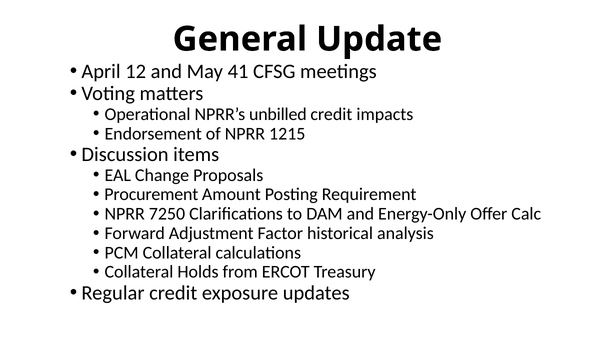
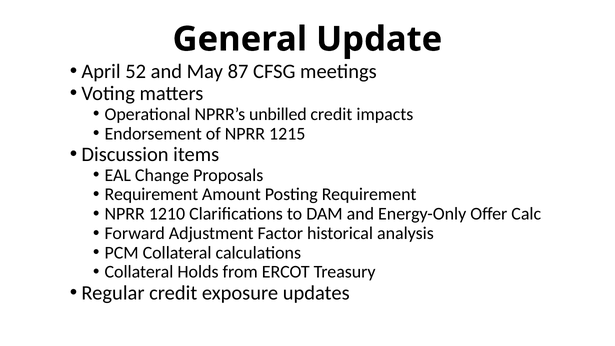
12: 12 -> 52 (136, 71)
41: 41 -> 87 (238, 71)
Procurement: Procurement -> Requirement (151, 195)
7250: 7250 -> 1210 (167, 214)
